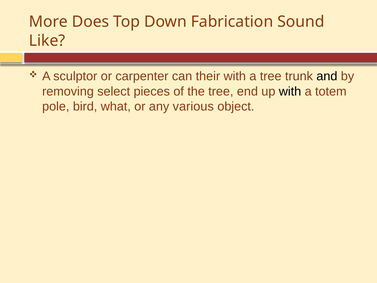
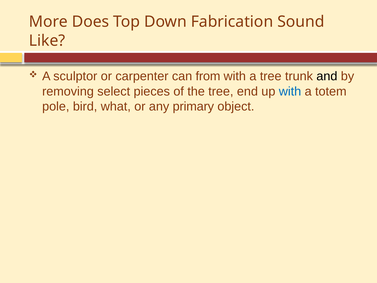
their: their -> from (208, 76)
with colour: black -> blue (290, 91)
various: various -> primary (193, 106)
